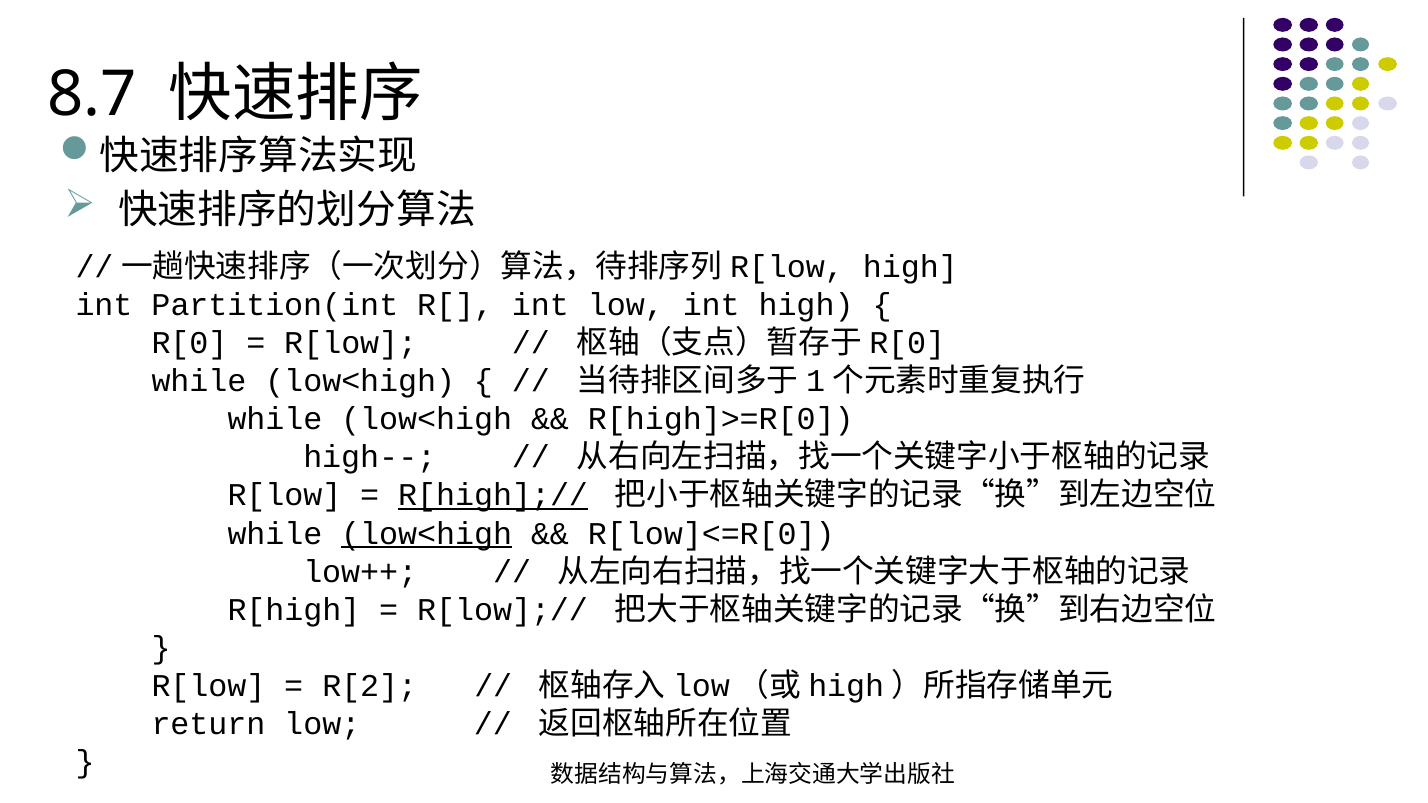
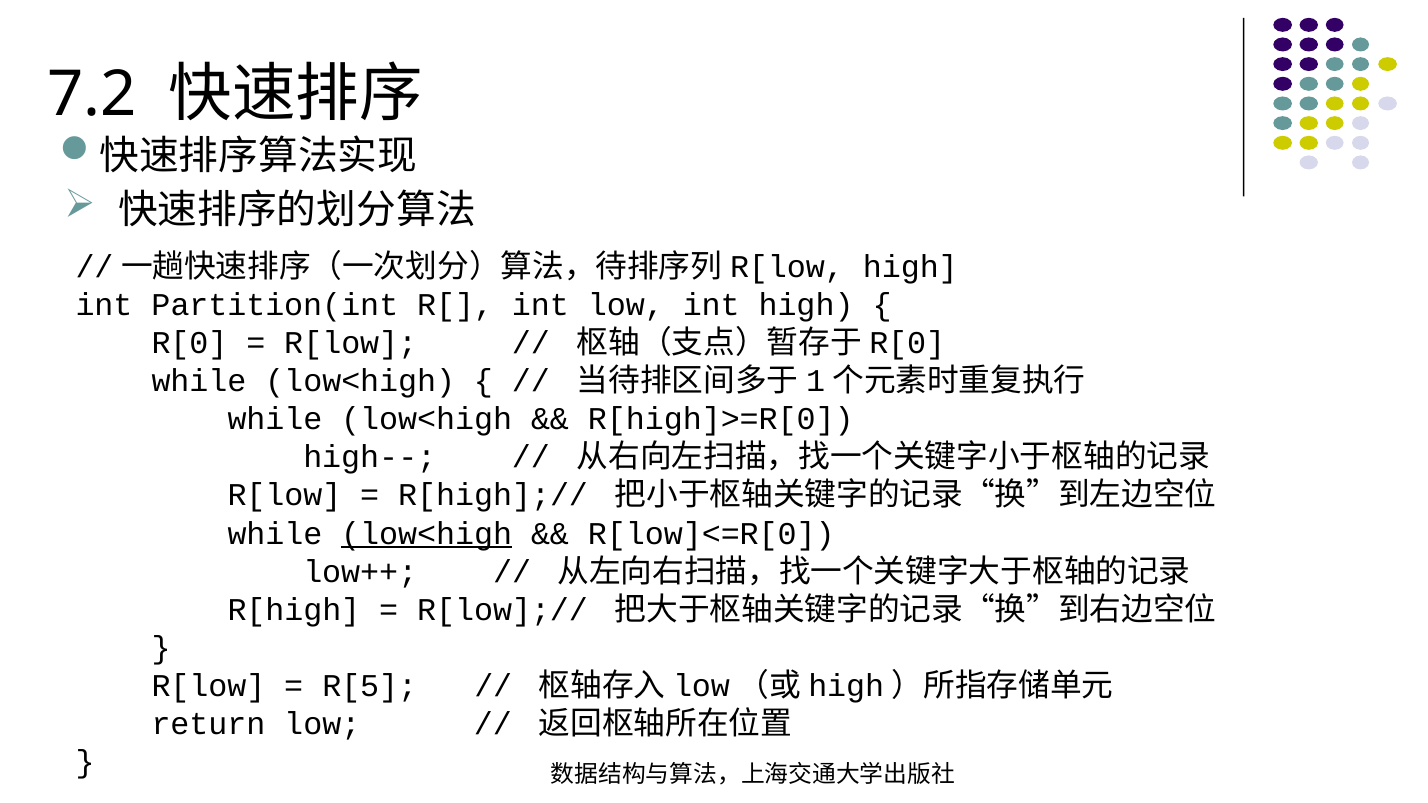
8.7: 8.7 -> 7.2 (92, 94)
R[high];// underline: present -> none (493, 496)
R[2: R[2 -> R[5 (370, 686)
